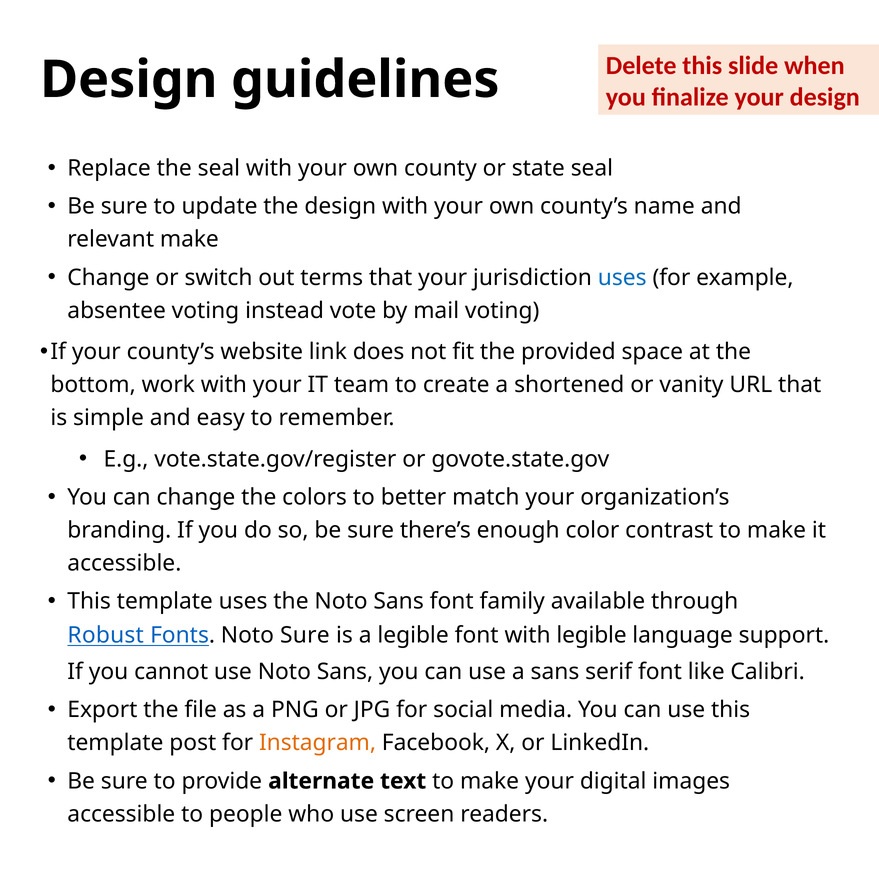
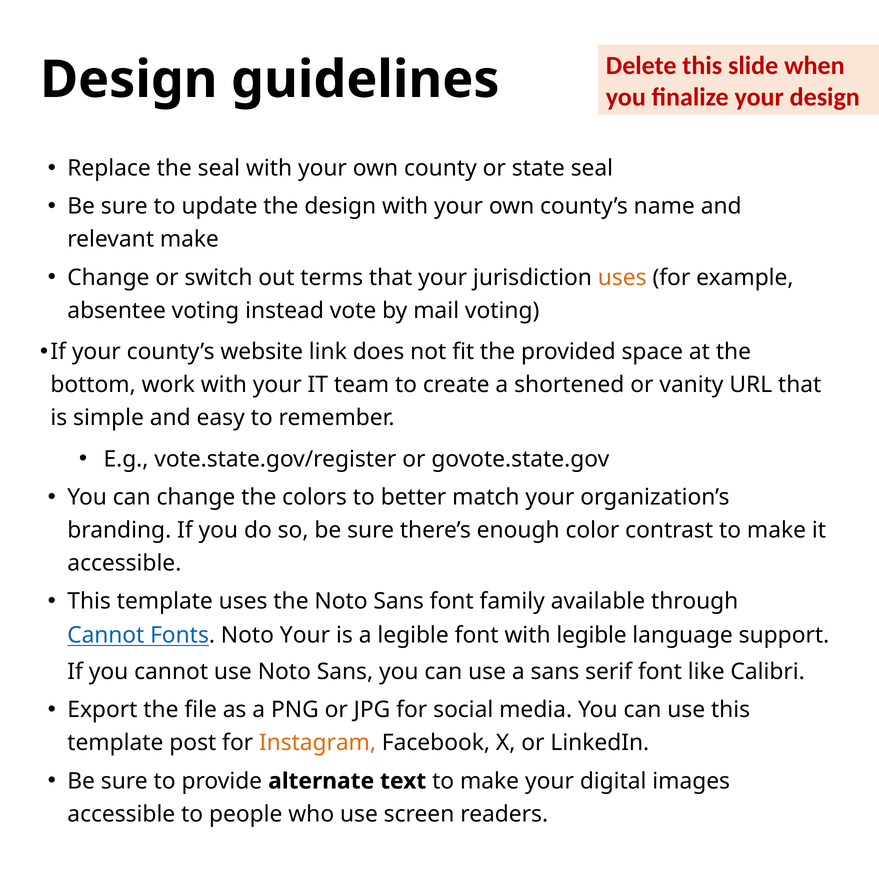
uses colour: blue -> orange (622, 278)
Robust: Robust -> Cannot (106, 635)
Noto Sure: Sure -> Your (305, 635)
